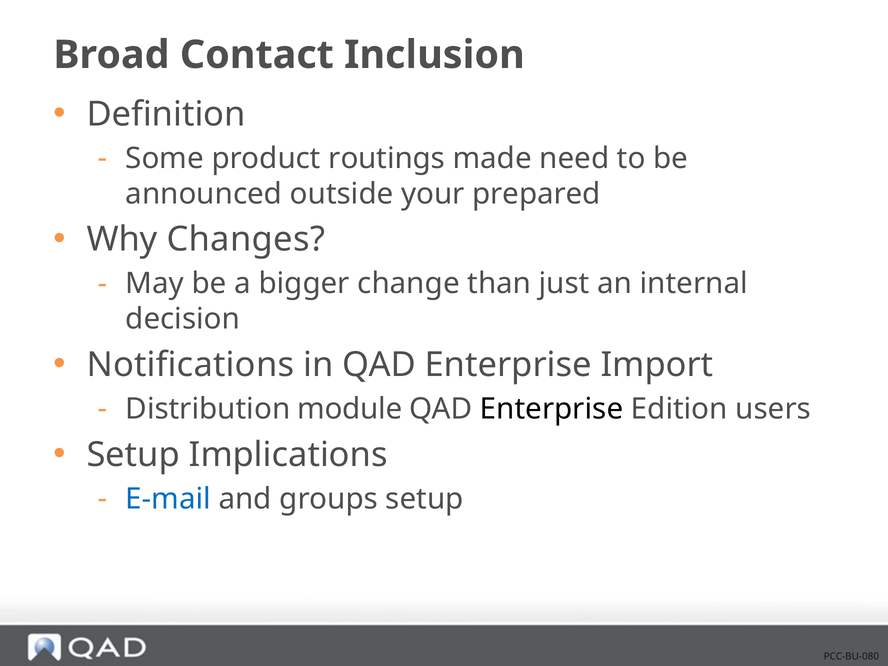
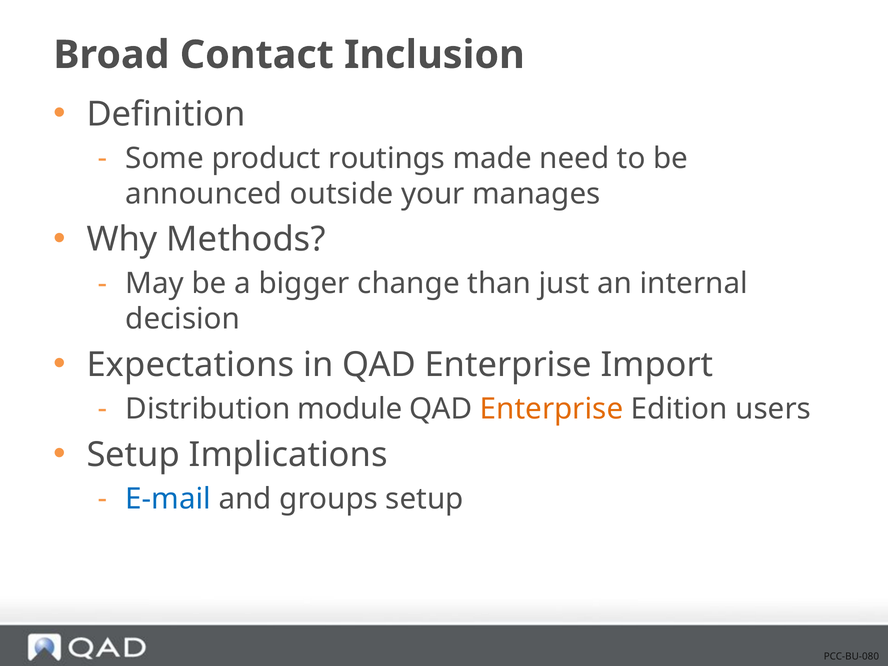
prepared: prepared -> manages (536, 194)
Changes: Changes -> Methods (246, 240)
Notifications: Notifications -> Expectations (190, 365)
Enterprise colour: black -> orange (552, 409)
